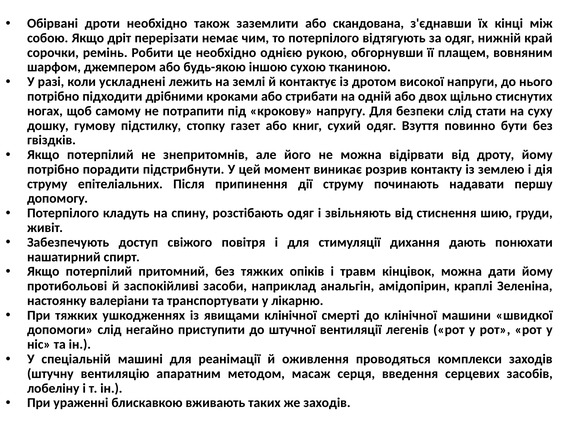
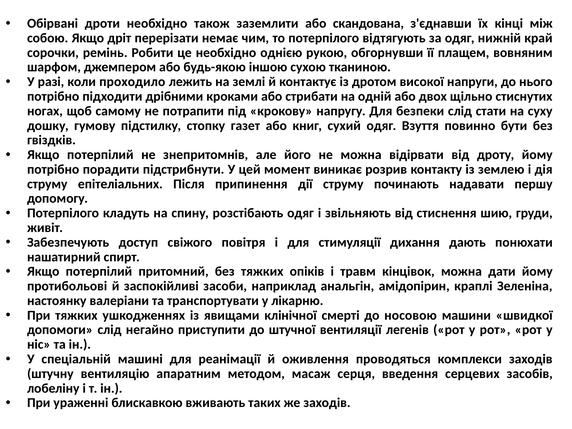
ускладнені: ускладнені -> проходило (132, 82)
до клінічної: клінічної -> носовою (411, 315)
